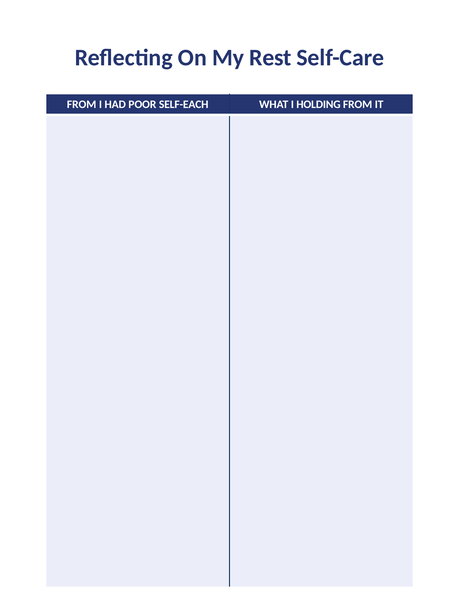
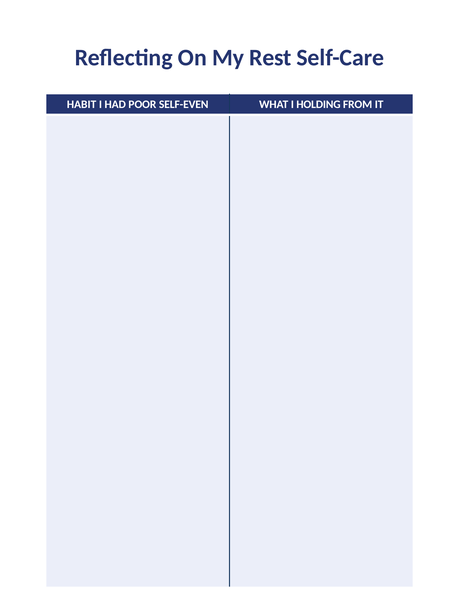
FROM: FROM -> HABIT (82, 105)
SELF-EACH: SELF-EACH -> SELF-EVEN (184, 105)
